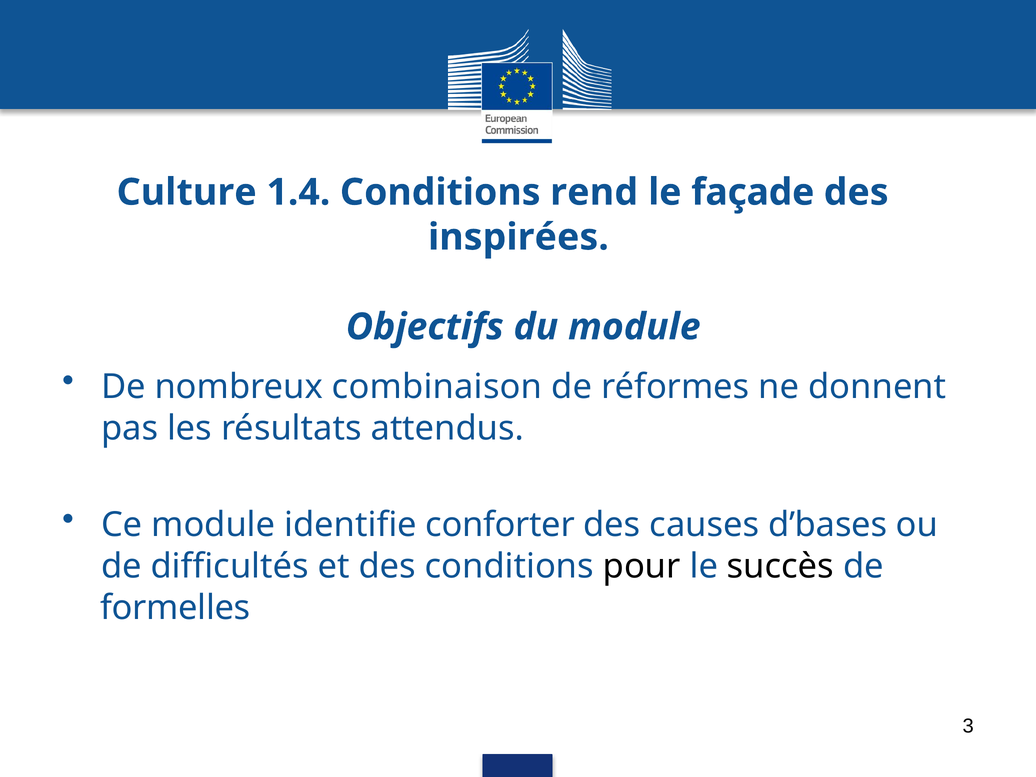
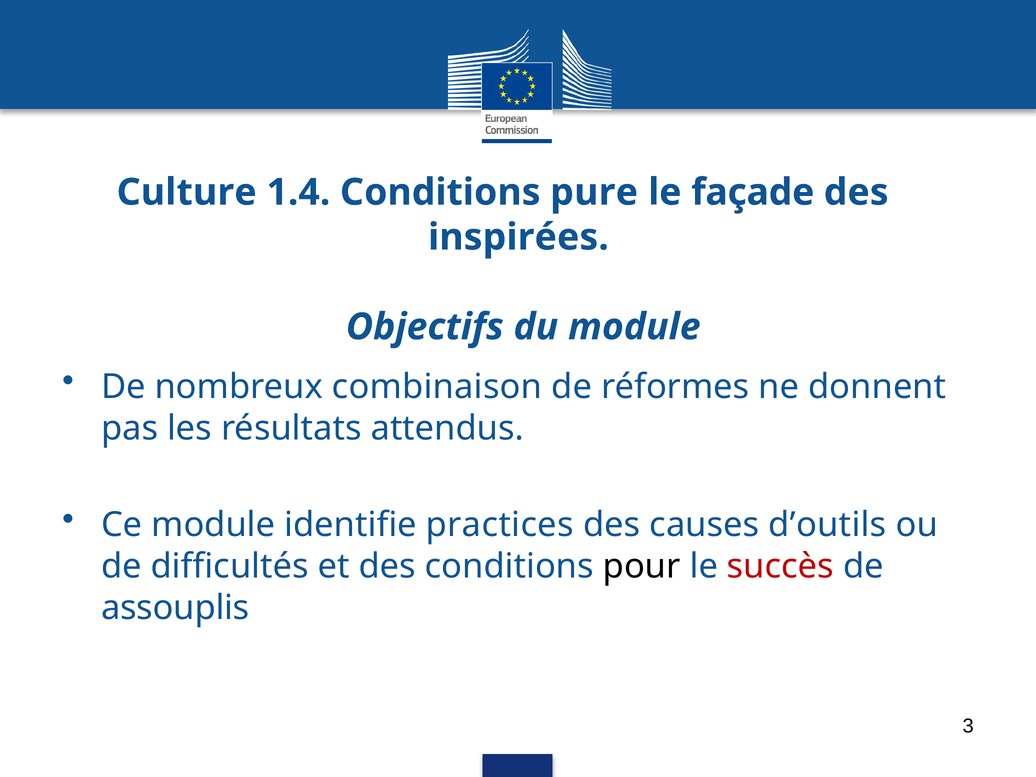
rend: rend -> pure (594, 192)
conforter: conforter -> practices (500, 525)
d’bases: d’bases -> d’outils (827, 525)
succès colour: black -> red (780, 566)
formelles: formelles -> assouplis (175, 608)
